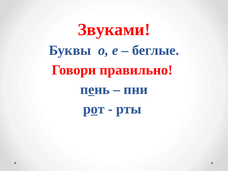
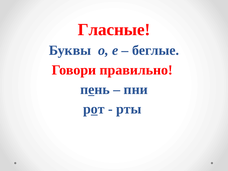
Звуками: Звуками -> Гласные (114, 30)
